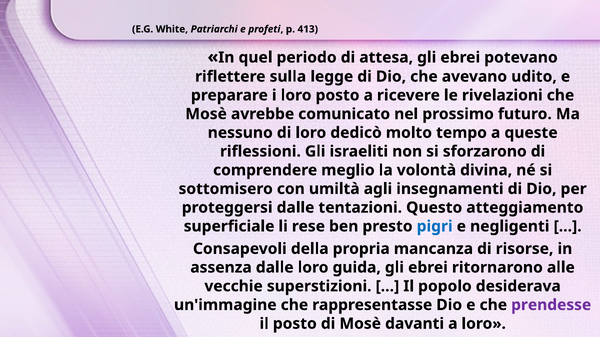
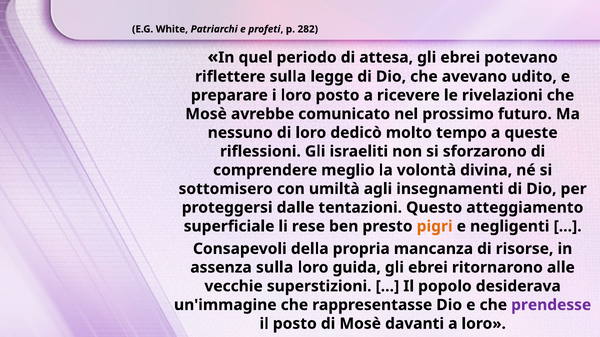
413: 413 -> 282 (308, 29)
pigri colour: blue -> orange (435, 227)
assenza dalle: dalle -> sulla (275, 268)
